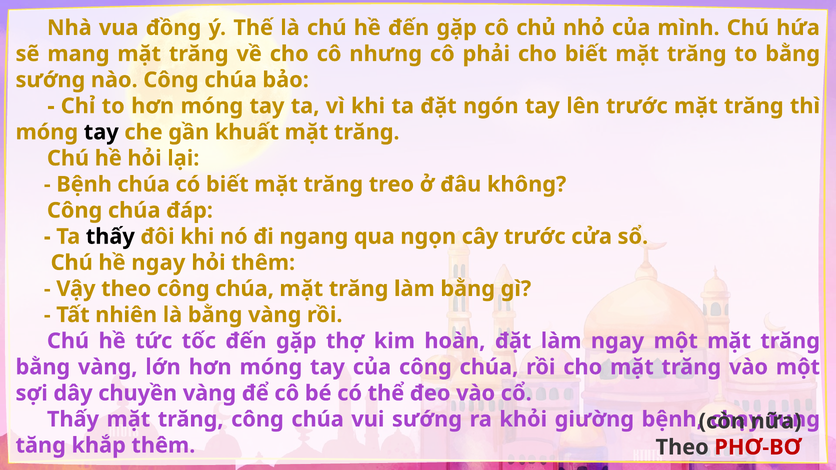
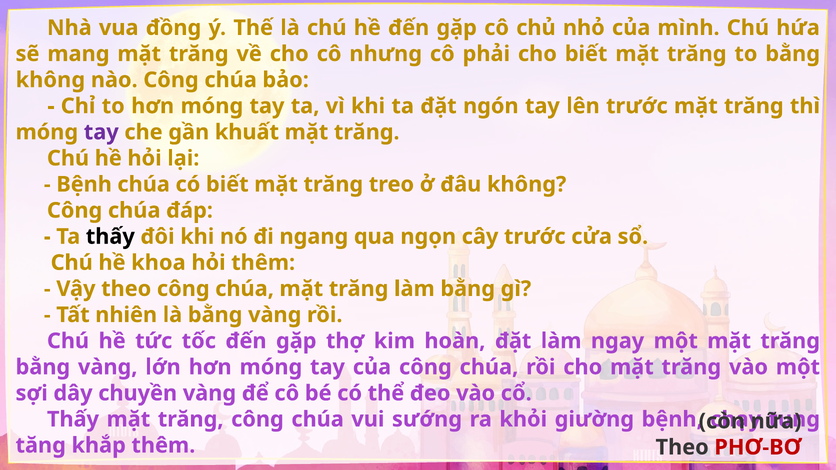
sướng: sướng -> không (50, 80)
tay colour: black -> purple (101, 132)
hề ngay: ngay -> khoa (158, 263)
